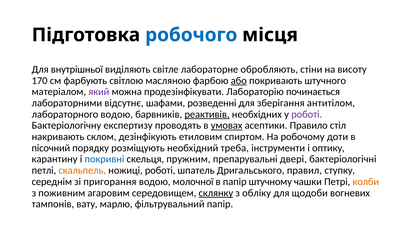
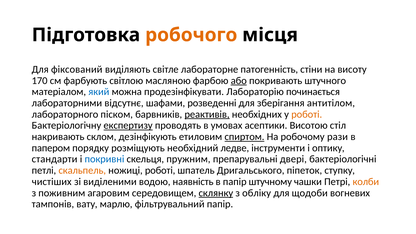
робочого colour: blue -> orange (191, 35)
внутрішньої: внутрішньої -> фіксований (77, 69)
обробляють: обробляють -> патогенність (269, 69)
який colour: purple -> blue (99, 92)
лабораторного водою: водою -> піском (117, 114)
роботі colour: purple -> orange (307, 114)
експертизу underline: none -> present (128, 126)
умовах underline: present -> none (227, 126)
Правило: Правило -> Висотою (309, 126)
спиртом underline: none -> present (244, 137)
доти: доти -> рази (338, 137)
пісочний: пісочний -> папером (51, 148)
треба: треба -> ледве (235, 148)
карантину: карантину -> стандарти (55, 159)
правил: правил -> піпеток (304, 170)
середнім: середнім -> чистіших (52, 182)
пригорання: пригорання -> виділеними (110, 182)
молочної: молочної -> наявність (193, 182)
